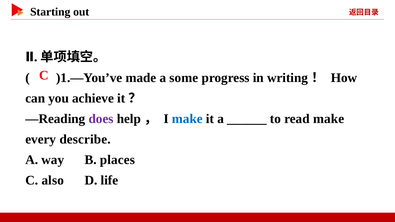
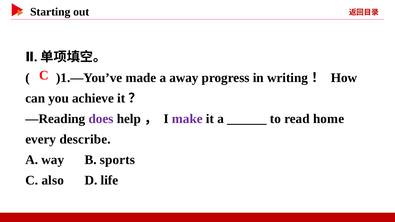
some: some -> away (184, 78)
make colour: blue -> purple (187, 119)
read make: make -> home (329, 119)
places: places -> sports (117, 160)
